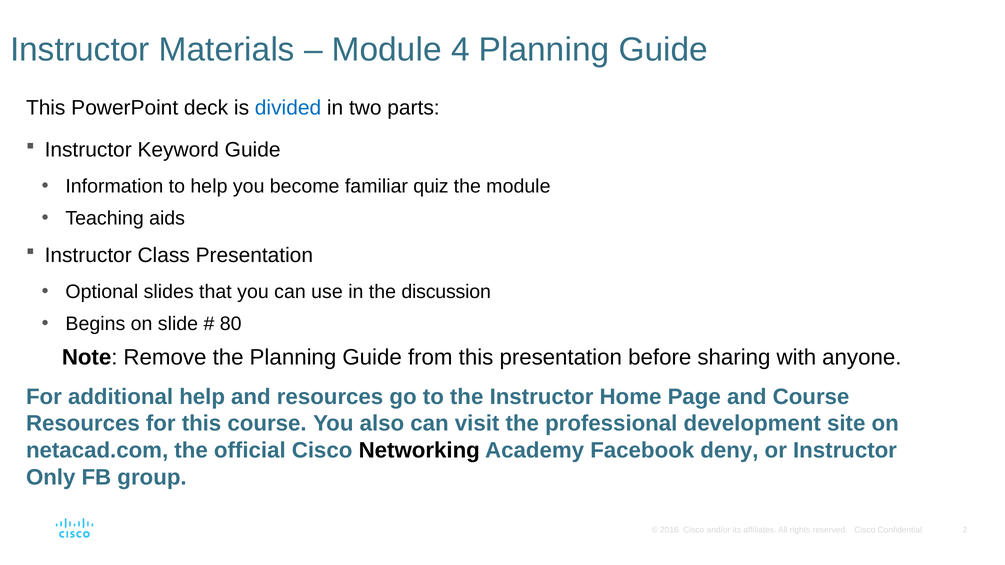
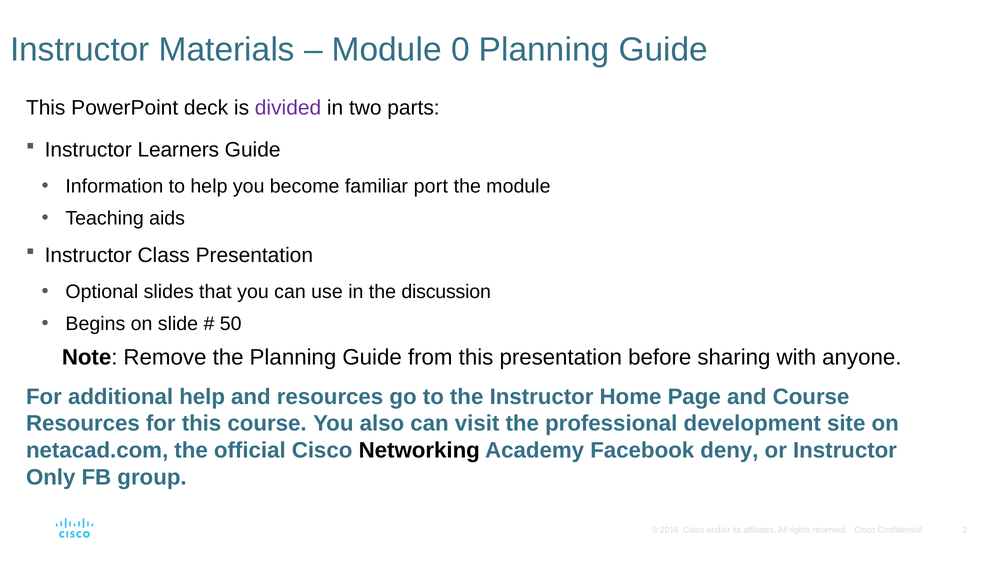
4: 4 -> 0 (460, 50)
divided colour: blue -> purple (288, 108)
Keyword: Keyword -> Learners (178, 150)
quiz: quiz -> port (431, 187)
80: 80 -> 50 (231, 324)
